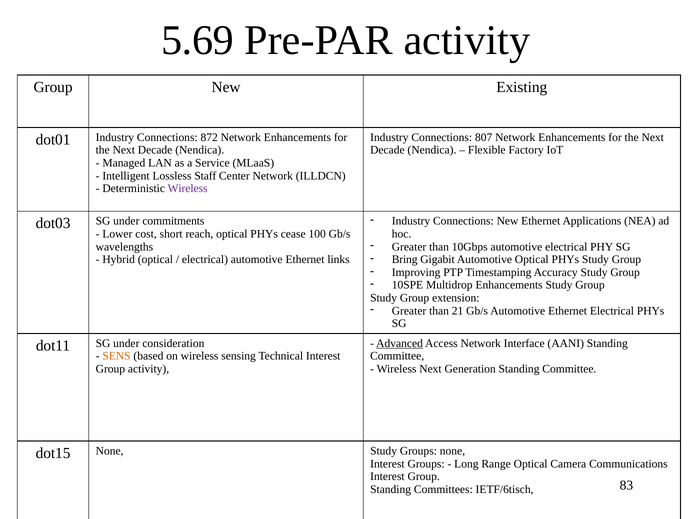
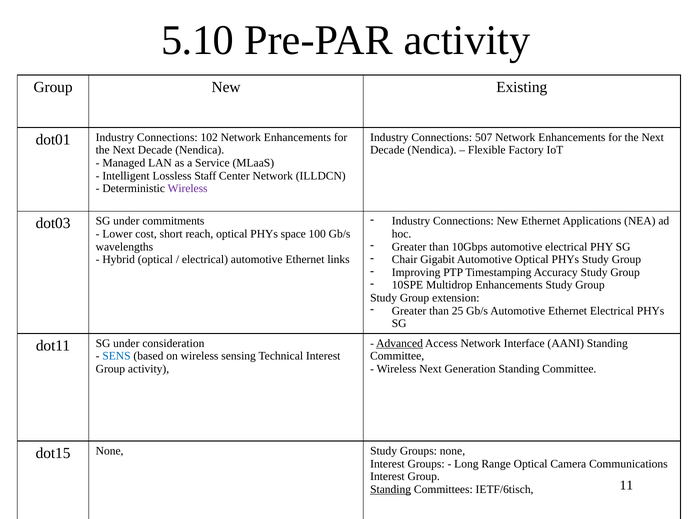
5.69: 5.69 -> 5.10 (198, 40)
807: 807 -> 507 (484, 137)
872: 872 -> 102 (209, 137)
cease: cease -> space (293, 234)
Bring: Bring -> Chair (405, 260)
21: 21 -> 25 (458, 311)
SENS colour: orange -> blue (117, 356)
Standing underline: none -> present (391, 489)
83: 83 -> 11 (626, 485)
